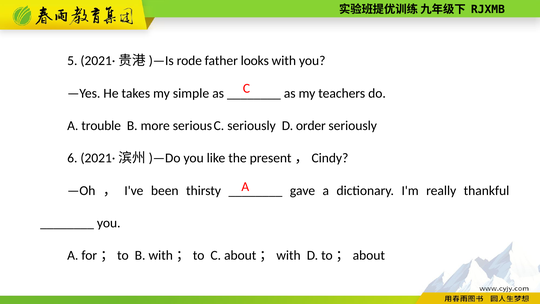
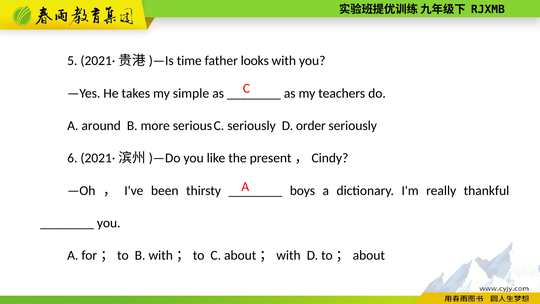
rode: rode -> time (189, 61)
trouble: trouble -> around (101, 126)
gave: gave -> boys (302, 190)
